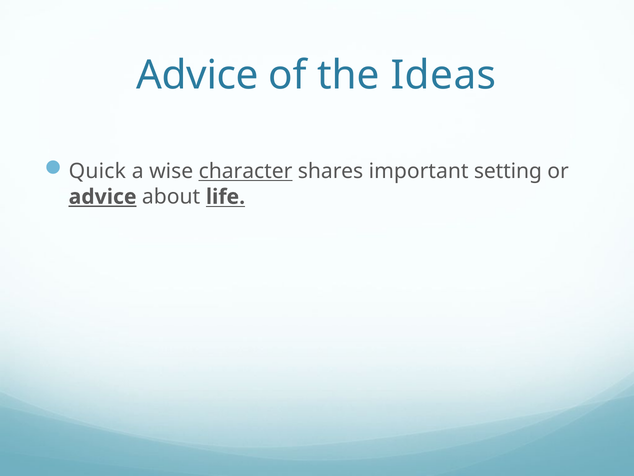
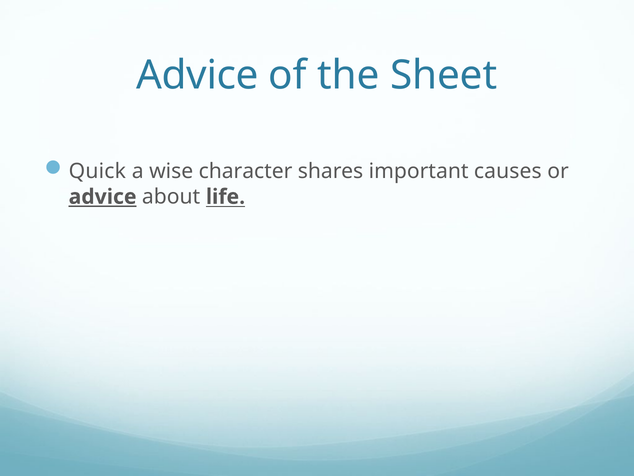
Ideas: Ideas -> Sheet (444, 75)
character underline: present -> none (246, 171)
setting: setting -> causes (508, 171)
